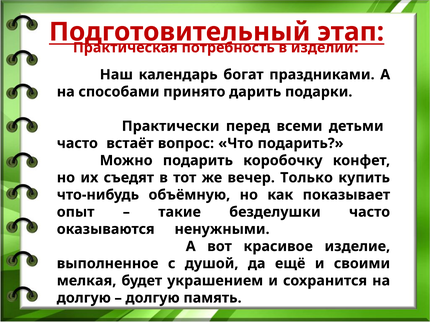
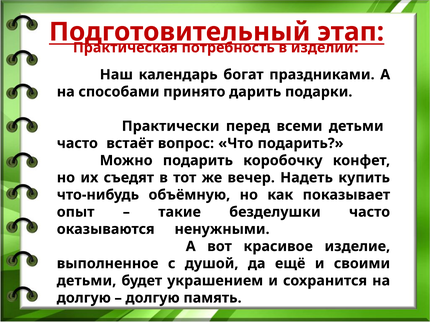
Только: Только -> Надеть (307, 178)
мелкая: мелкая -> детьми (87, 281)
